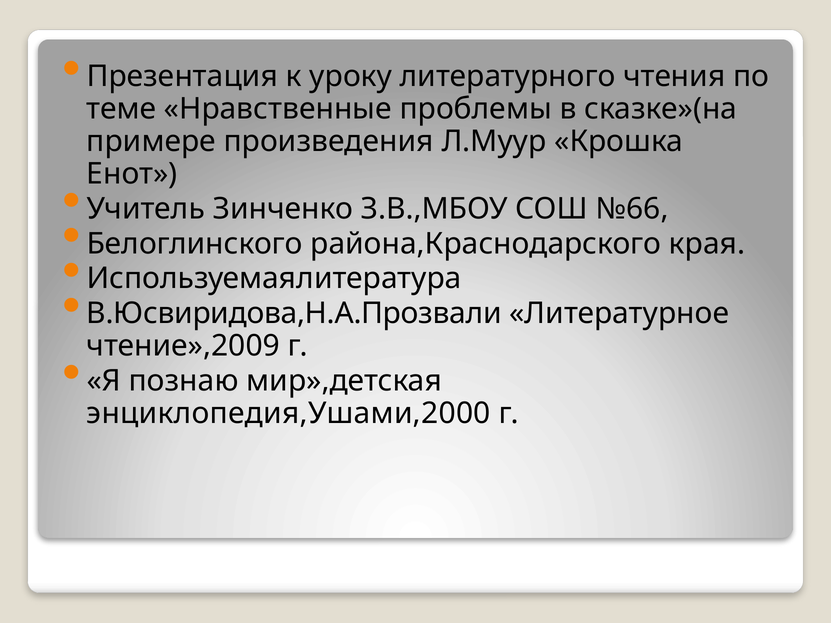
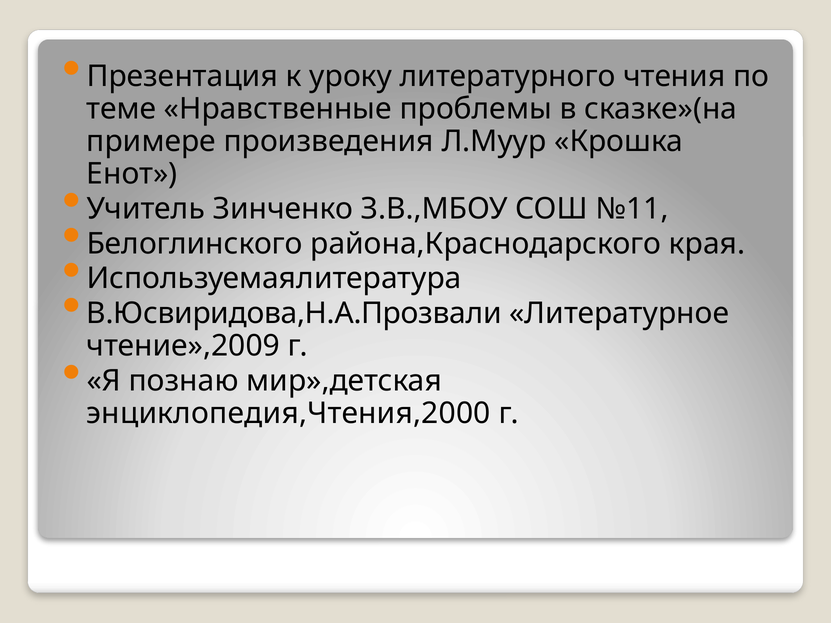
№66: №66 -> №11 (632, 209)
энциклопедия,Ушами,2000: энциклопедия,Ушами,2000 -> энциклопедия,Чтения,2000 (289, 413)
